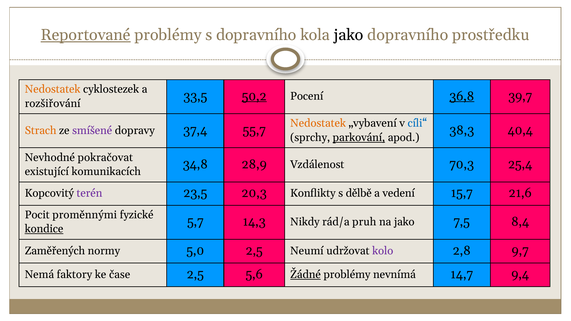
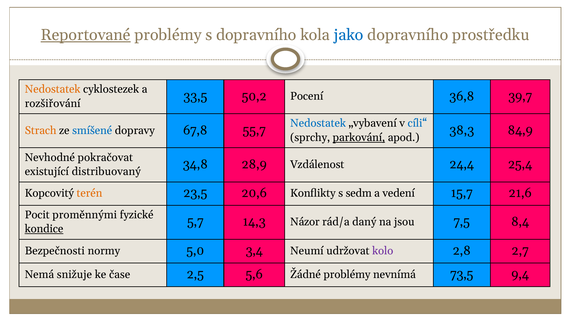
jako colour: black -> blue (349, 35)
50,2 underline: present -> none (254, 96)
36,8 underline: present -> none (462, 96)
Nedostatek colour: orange -> blue (318, 123)
40,4: 40,4 -> 84,9 (520, 130)
smíšené colour: purple -> blue (92, 130)
37,4: 37,4 -> 67,8 (195, 130)
70,3: 70,3 -> 24,4 (462, 164)
komunikacích: komunikacích -> distribuovaný (106, 172)
terén colour: purple -> orange (89, 193)
20,3: 20,3 -> 20,6 (254, 193)
dělbě: dělbě -> sedm (359, 193)
Nikdy: Nikdy -> Názor (305, 222)
pruh: pruh -> daný (364, 222)
na jako: jako -> jsou (404, 222)
Zaměřených: Zaměřených -> Bezpečnosti (55, 251)
5,0 2,5: 2,5 -> 3,4 (254, 251)
9,7: 9,7 -> 2,7 (520, 251)
faktory: faktory -> snižuje (74, 275)
Žádné underline: present -> none (306, 275)
14,7: 14,7 -> 73,5 (462, 275)
